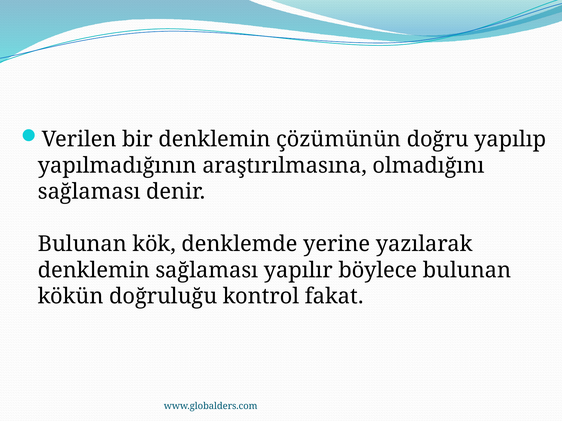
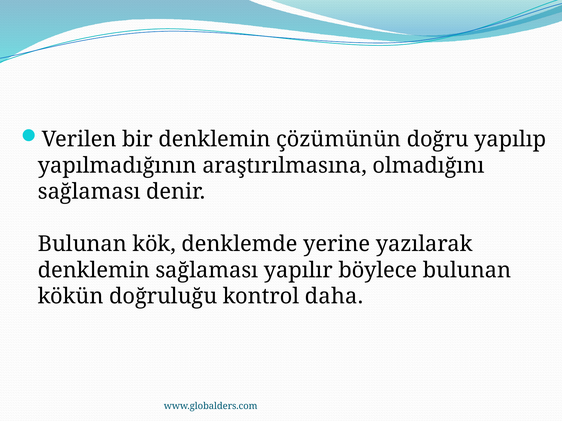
fakat: fakat -> daha (334, 297)
